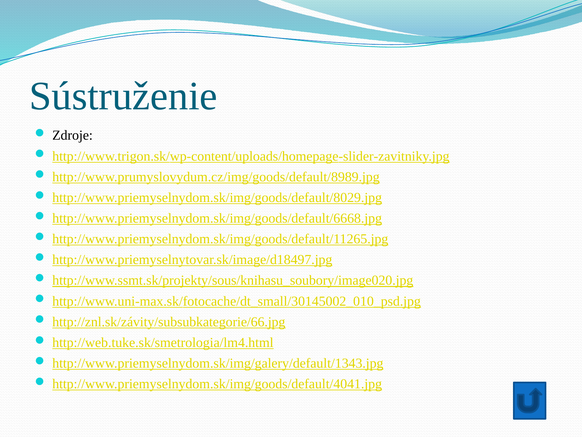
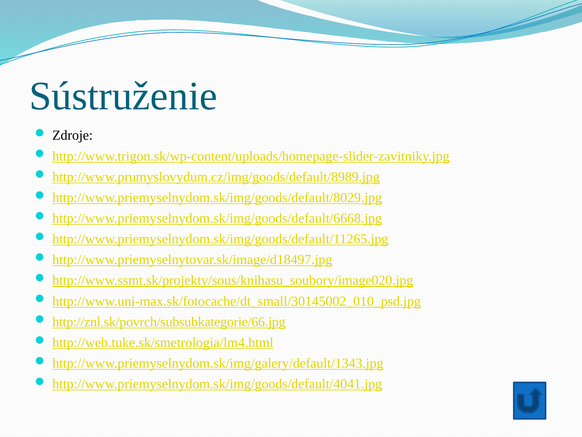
http://znl.sk/závity/subsubkategorie/66.jpg: http://znl.sk/závity/subsubkategorie/66.jpg -> http://znl.sk/povrch/subsubkategorie/66.jpg (169, 321)
